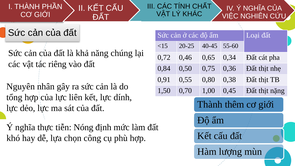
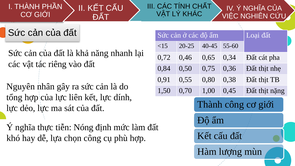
chúng: chúng -> nhanh (122, 53)
Thành thêm: thêm -> công (234, 104)
